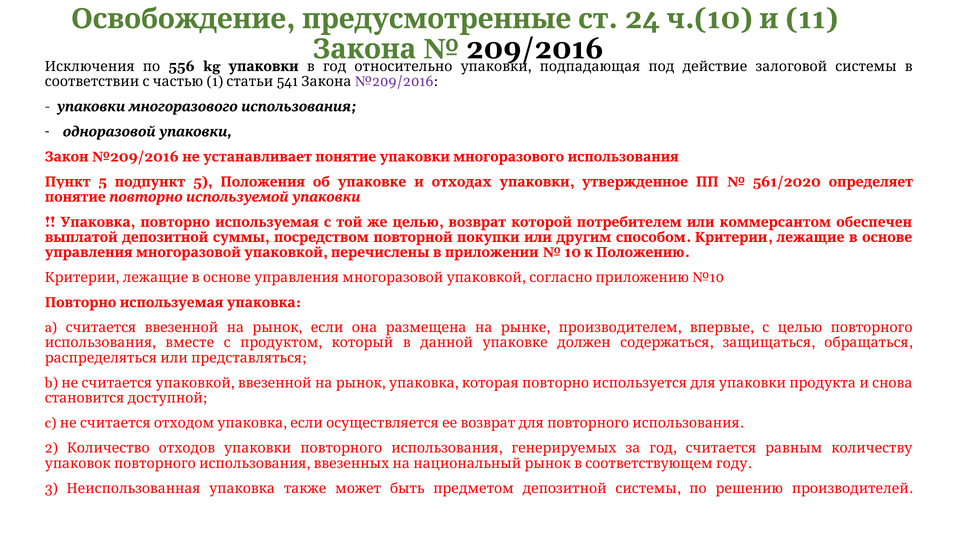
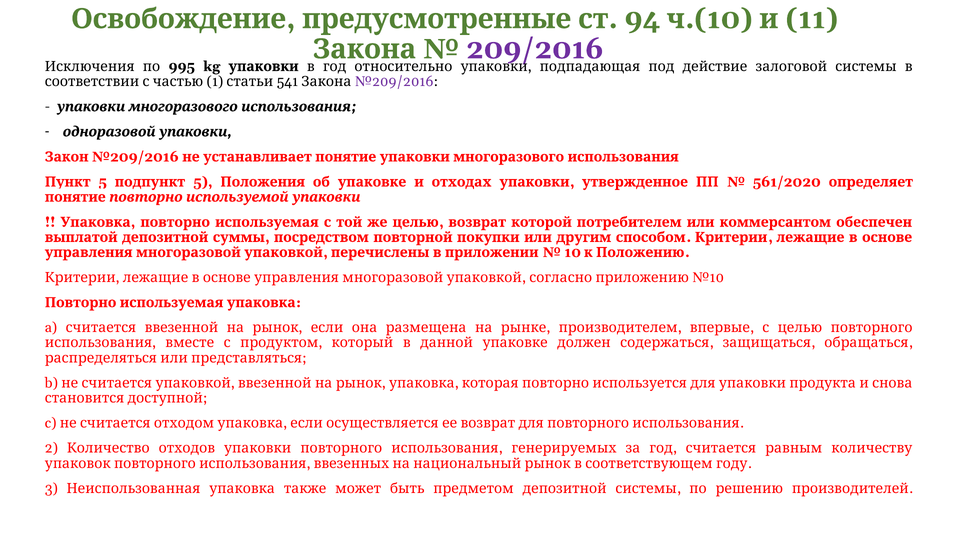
24: 24 -> 94 (642, 19)
209/2016 colour: black -> purple (535, 49)
556: 556 -> 995 (182, 66)
